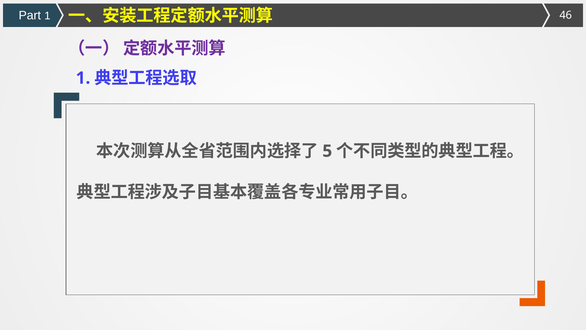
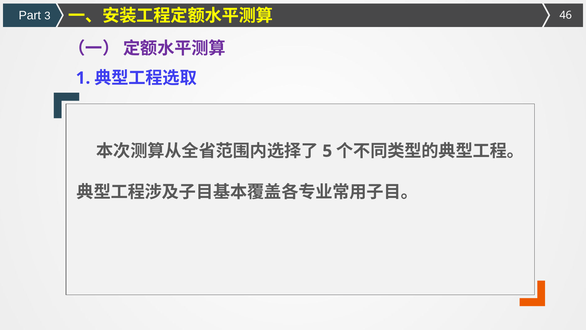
Part 1: 1 -> 3 (47, 16)
